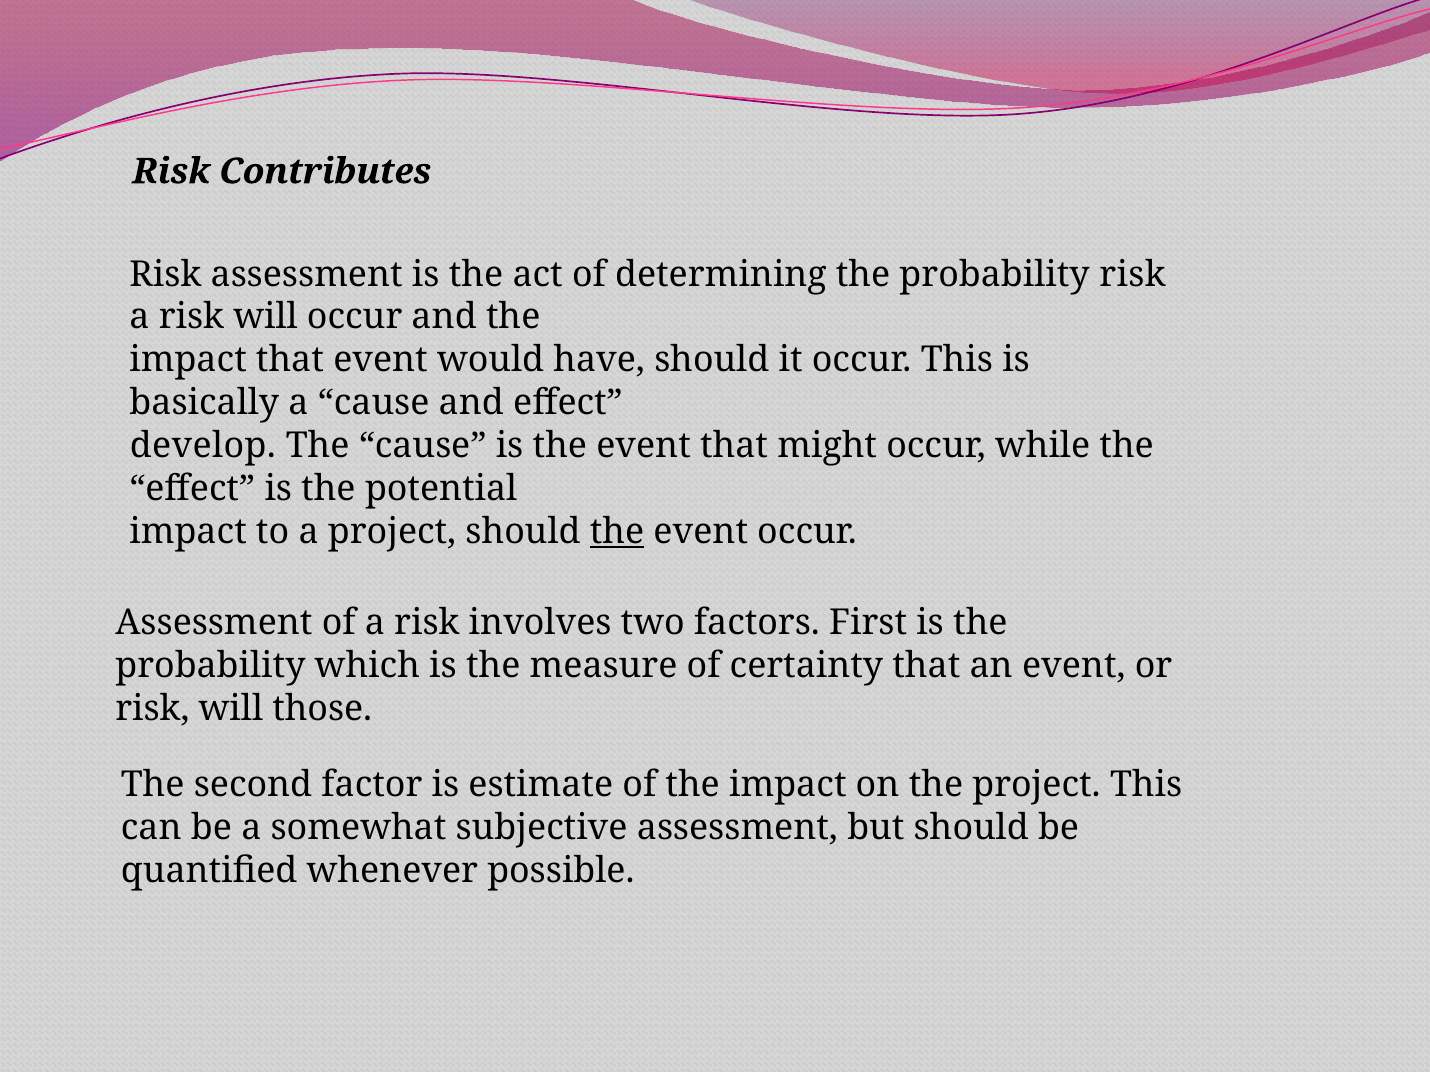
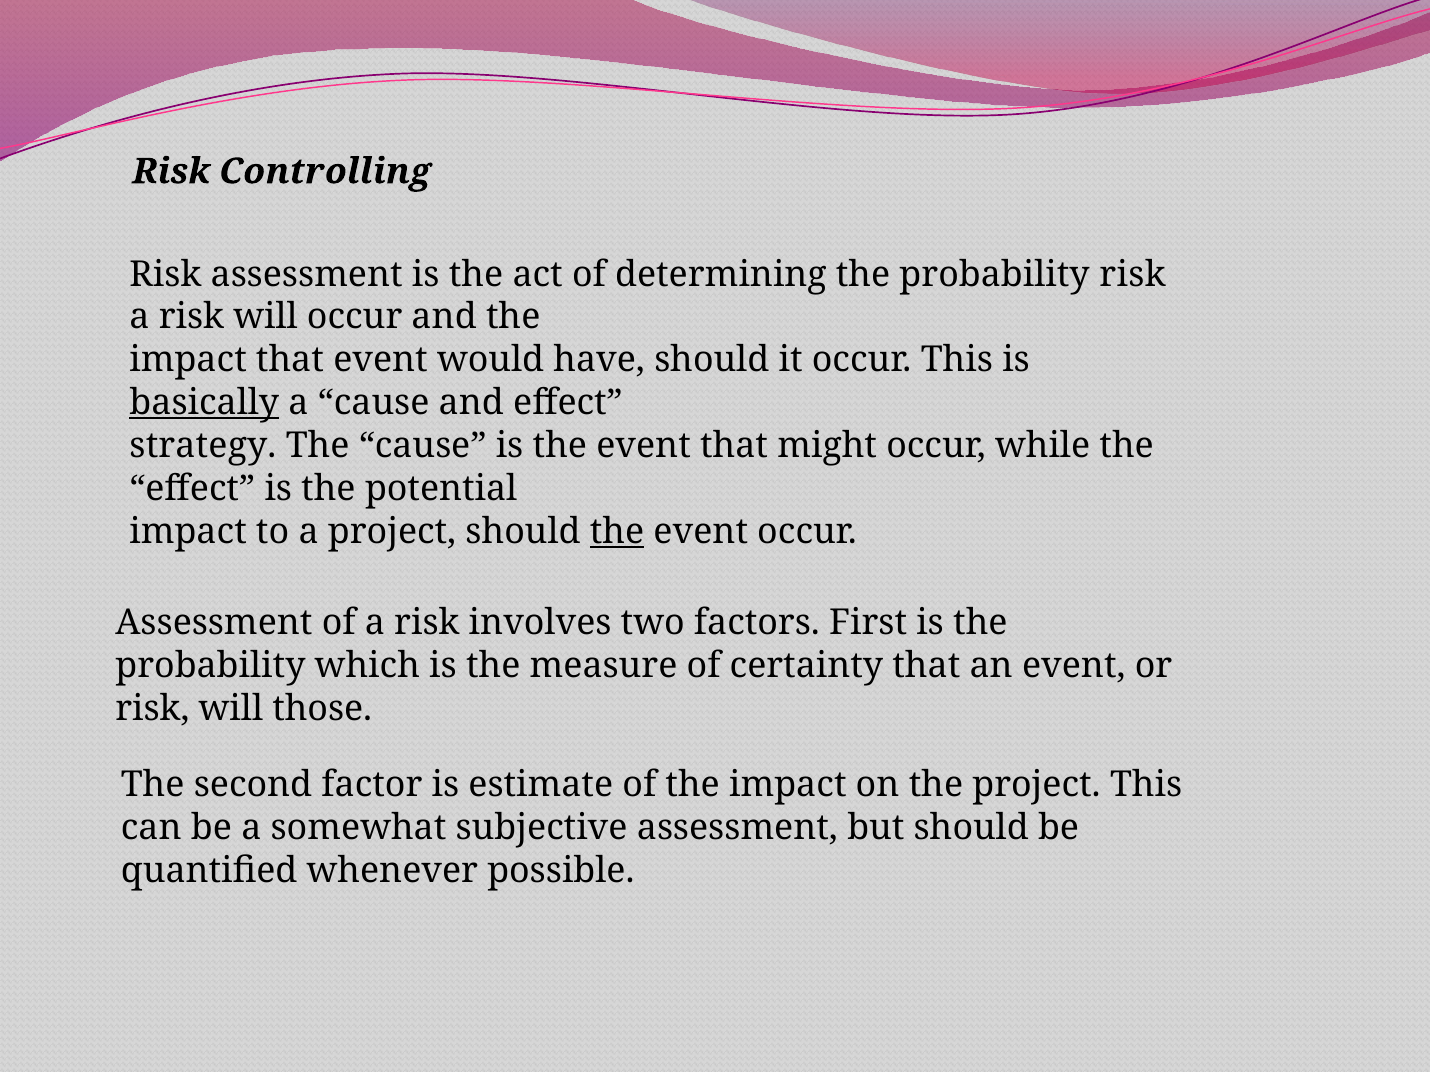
Contributes: Contributes -> Controlling (325, 172)
basically underline: none -> present (204, 403)
develop: develop -> strategy (203, 446)
